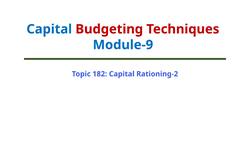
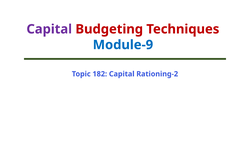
Capital colour: blue -> purple (49, 29)
